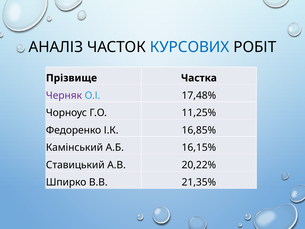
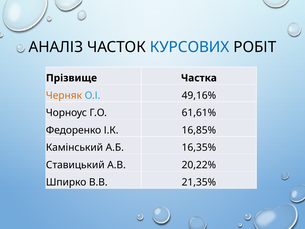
Черняк colour: purple -> orange (64, 95)
17,48%: 17,48% -> 49,16% (199, 95)
11,25%: 11,25% -> 61,61% (199, 113)
16,15%: 16,15% -> 16,35% (199, 147)
